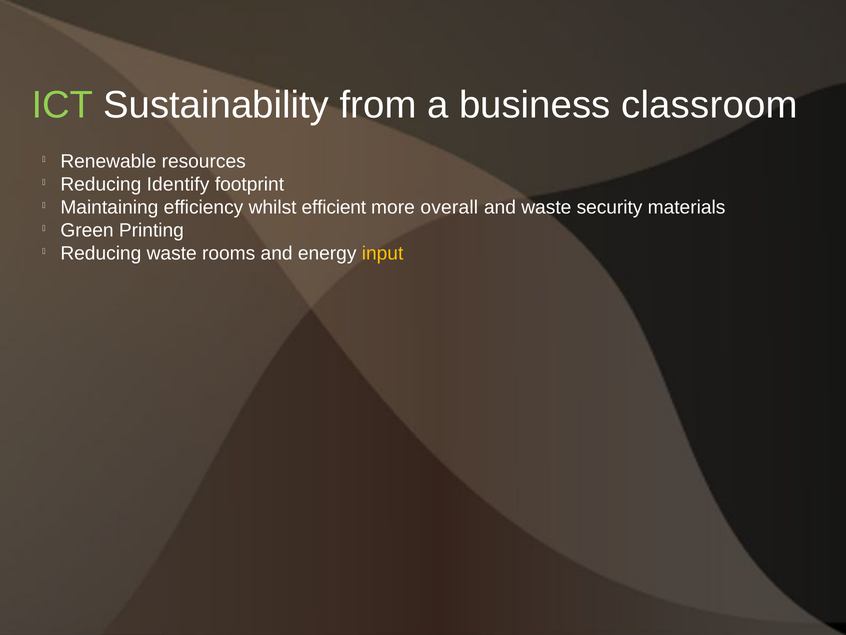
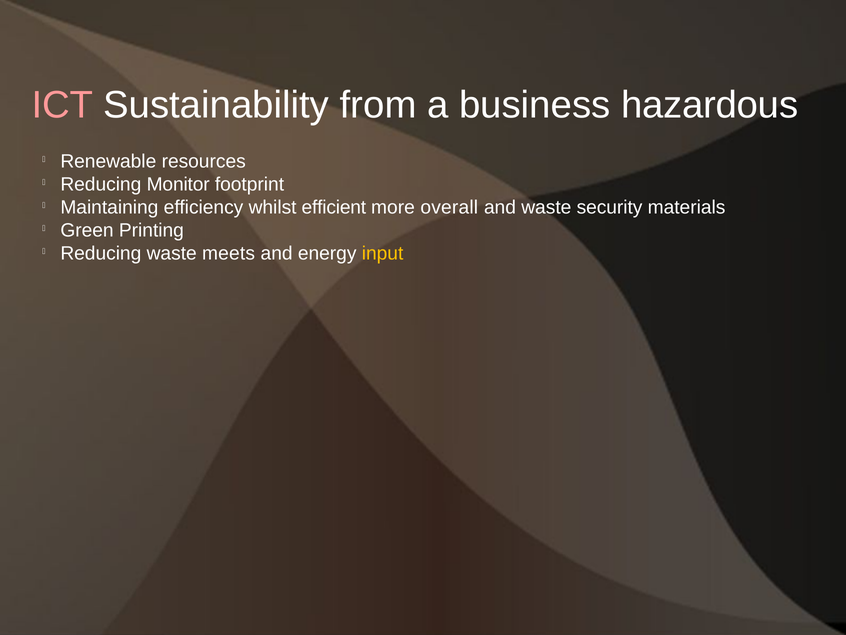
ICT colour: light green -> pink (63, 105)
classroom: classroom -> hazardous (710, 105)
Identify: Identify -> Monitor (178, 184)
rooms: rooms -> meets (229, 253)
